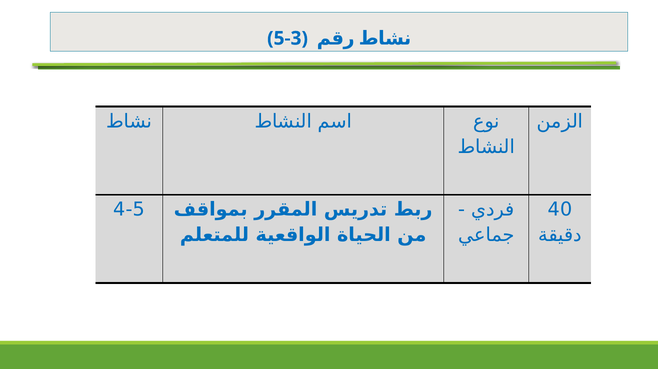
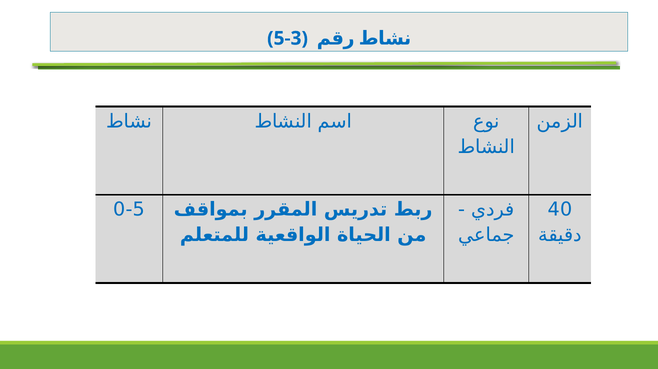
4-5: 4-5 -> 0-5 (129, 209)
